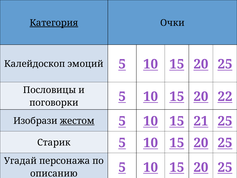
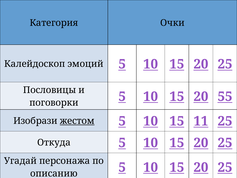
Категория underline: present -> none (54, 23)
22: 22 -> 55 (225, 96)
21: 21 -> 11 (201, 121)
Старик: Старик -> Откуда (54, 142)
